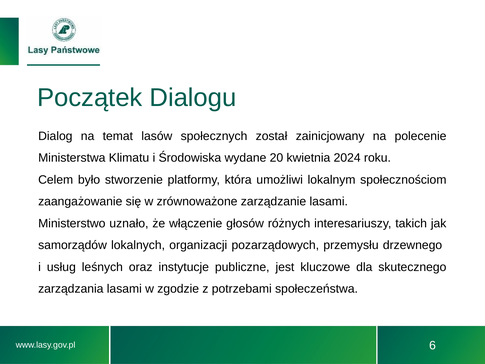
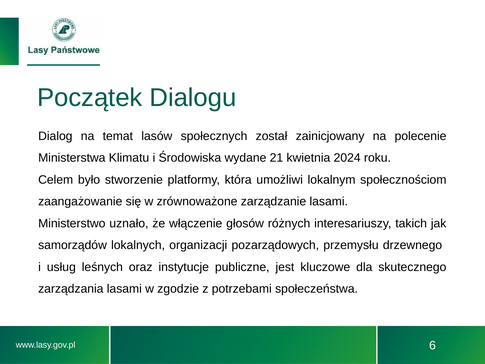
20: 20 -> 21 (276, 158)
